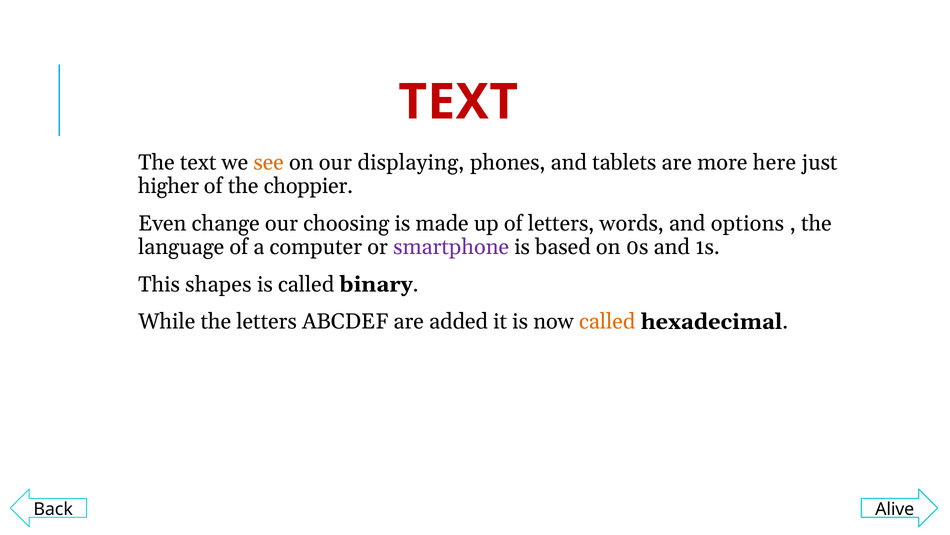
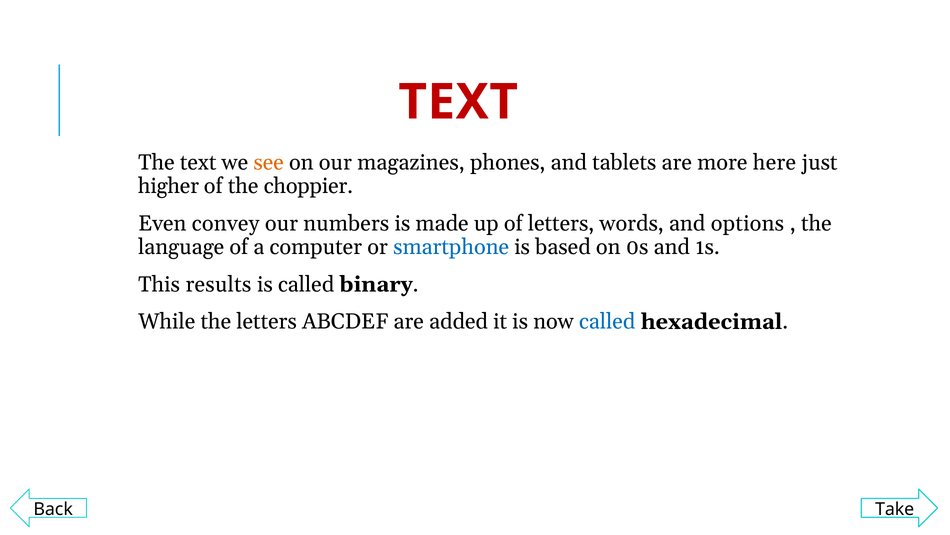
displaying: displaying -> magazines (411, 162)
change: change -> convey (226, 223)
choosing: choosing -> numbers (346, 223)
smartphone colour: purple -> blue (451, 247)
shapes: shapes -> results (218, 284)
called colour: orange -> blue (607, 321)
Alive: Alive -> Take (895, 509)
